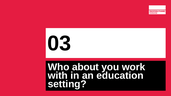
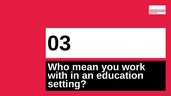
about: about -> mean (85, 67)
